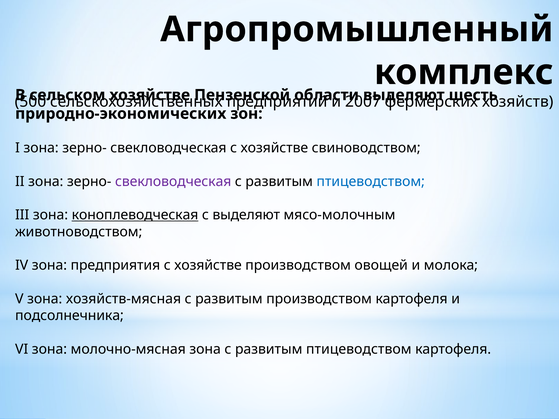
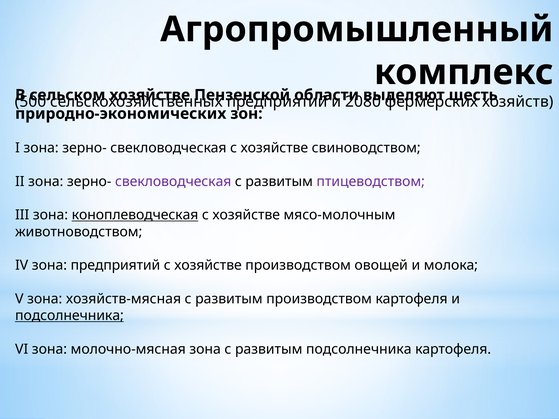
2007: 2007 -> 2080 (363, 102)
птицеводством colour: blue -> purple (371, 182)
выделяют: выделяют -> хозяйстве (246, 215)
зона предприятия: предприятия -> предприятий (115, 265)
подсолнечника underline: none -> present (69, 316)
зона с развитым птицеводством: птицеводством -> подсолнечника (359, 349)
